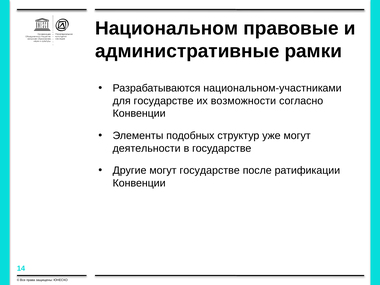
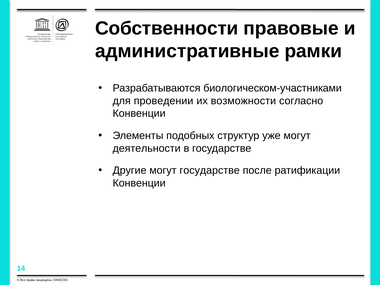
Национальном: Национальном -> Собственности (167, 28)
национальном-участниками: национальном-участниками -> биологическом-участниками (273, 88)
для государстве: государстве -> проведении (164, 101)
